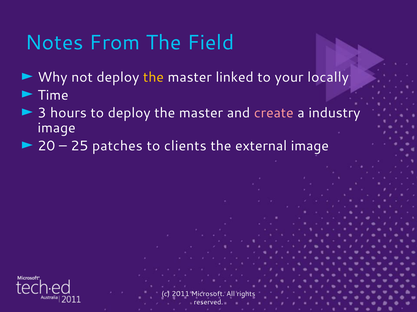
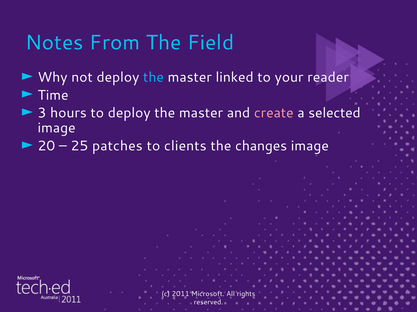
the colour: yellow -> light blue (153, 77)
locally: locally -> reader (328, 77)
industry: industry -> selected (334, 113)
external: external -> changes (261, 146)
